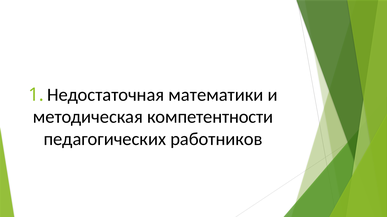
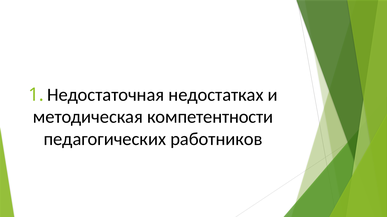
математики: математики -> недостатках (216, 95)
